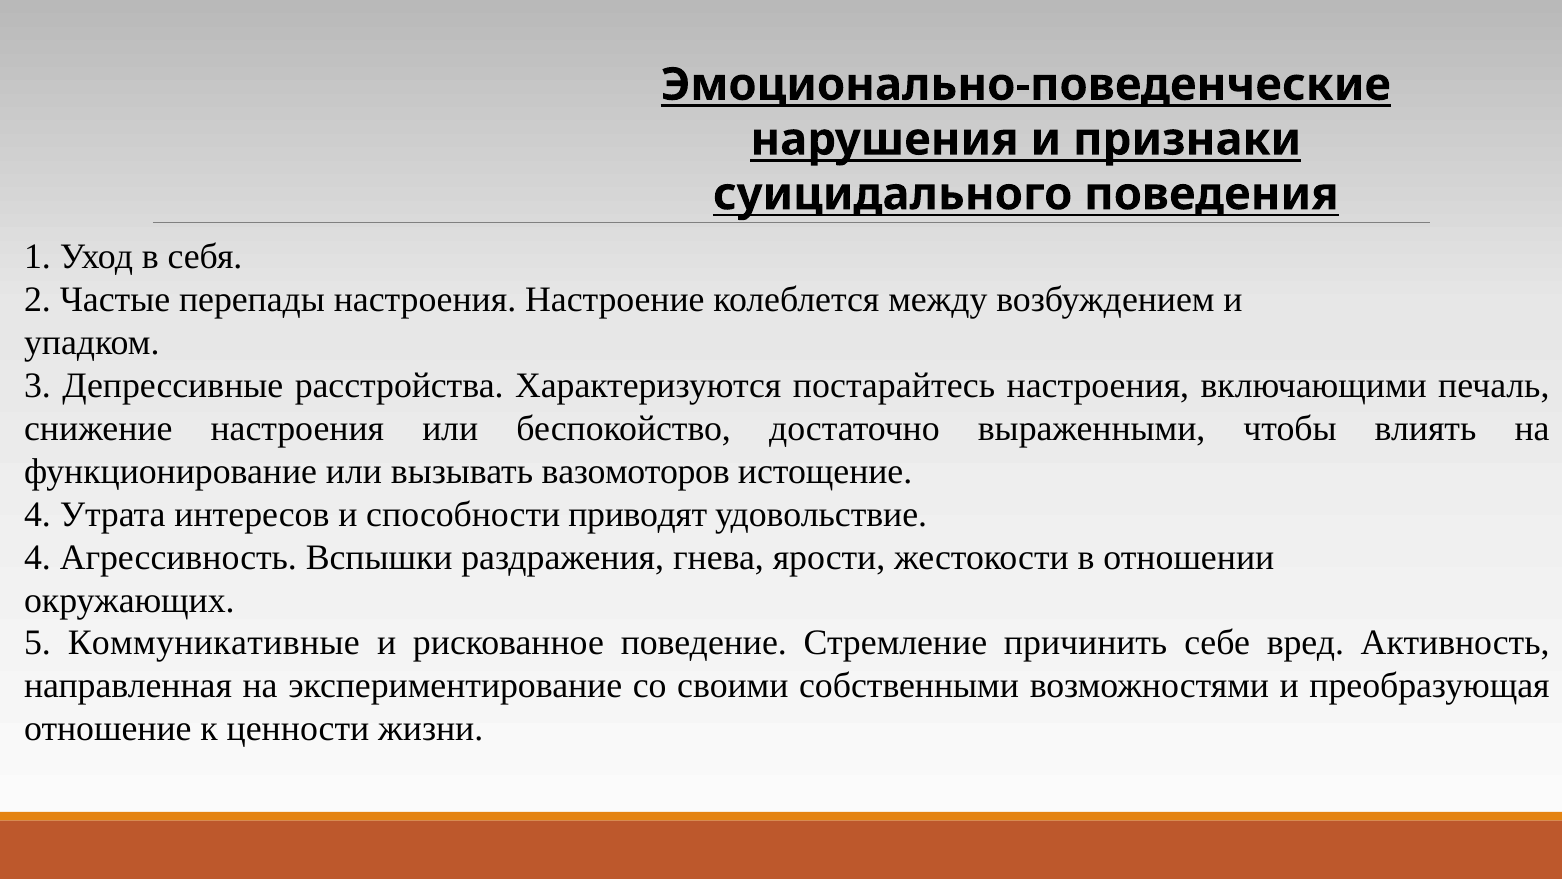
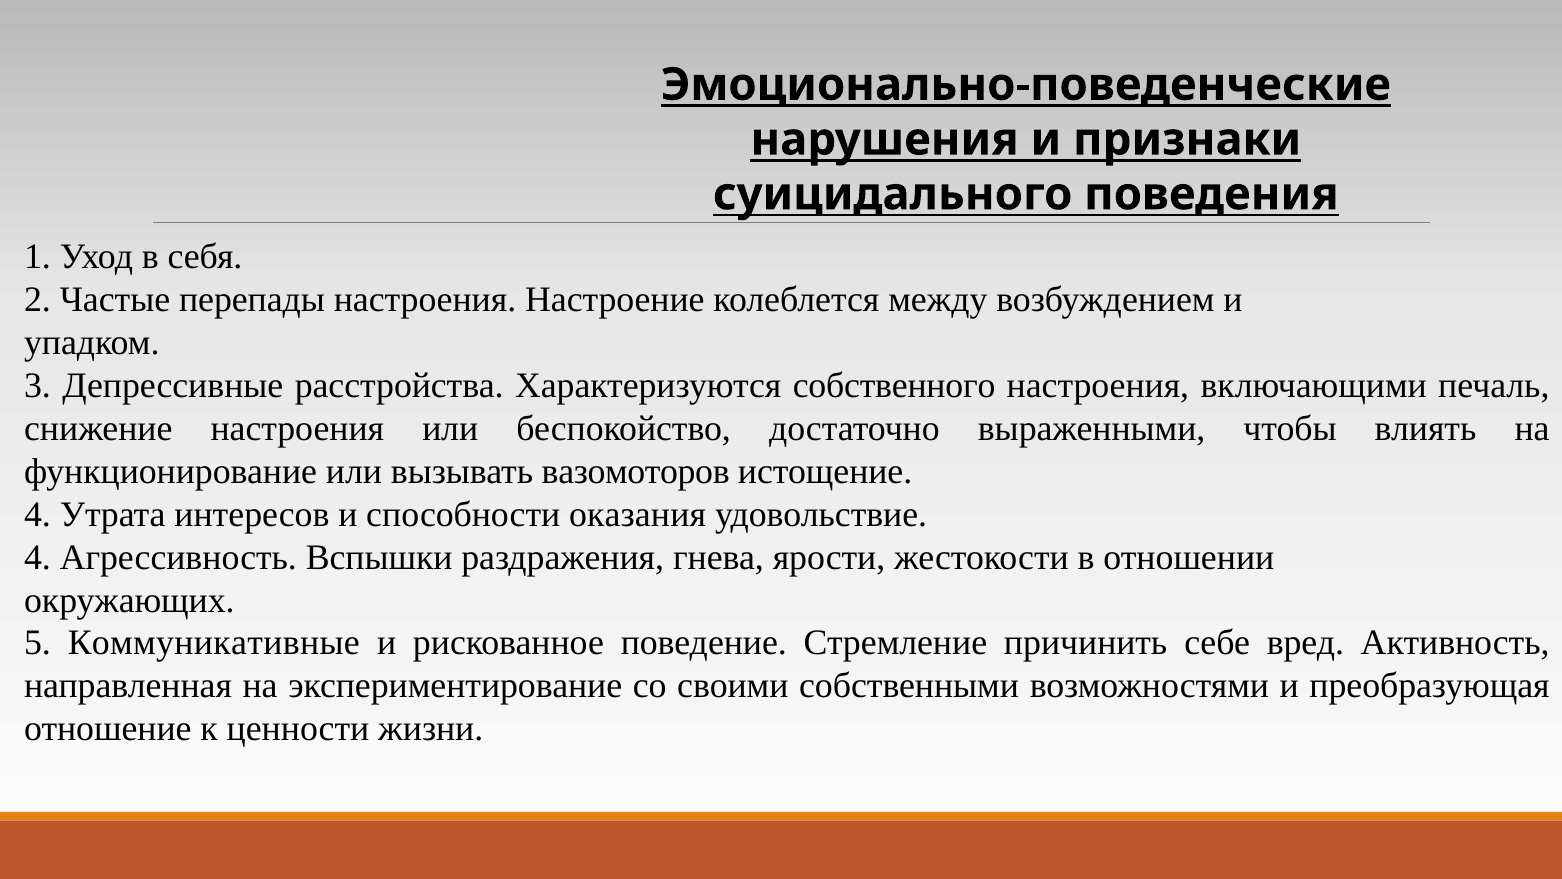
постарайтесь: постарайтесь -> собственного (894, 385)
приводят: приводят -> оказания (638, 514)
